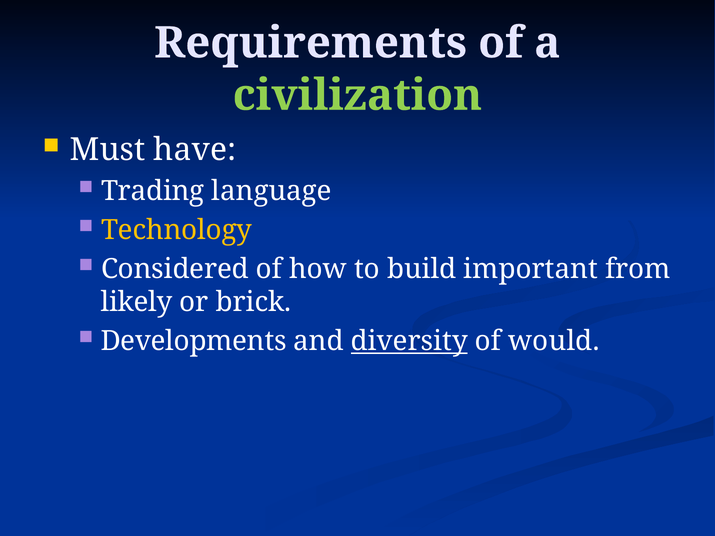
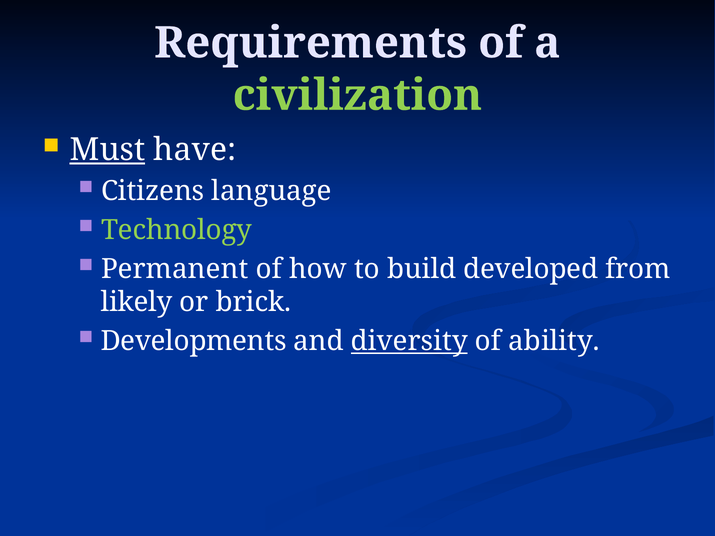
Must underline: none -> present (107, 150)
Trading: Trading -> Citizens (153, 191)
Technology colour: yellow -> light green (177, 230)
Considered: Considered -> Permanent (175, 269)
important: important -> developed (531, 269)
would: would -> ability (554, 341)
